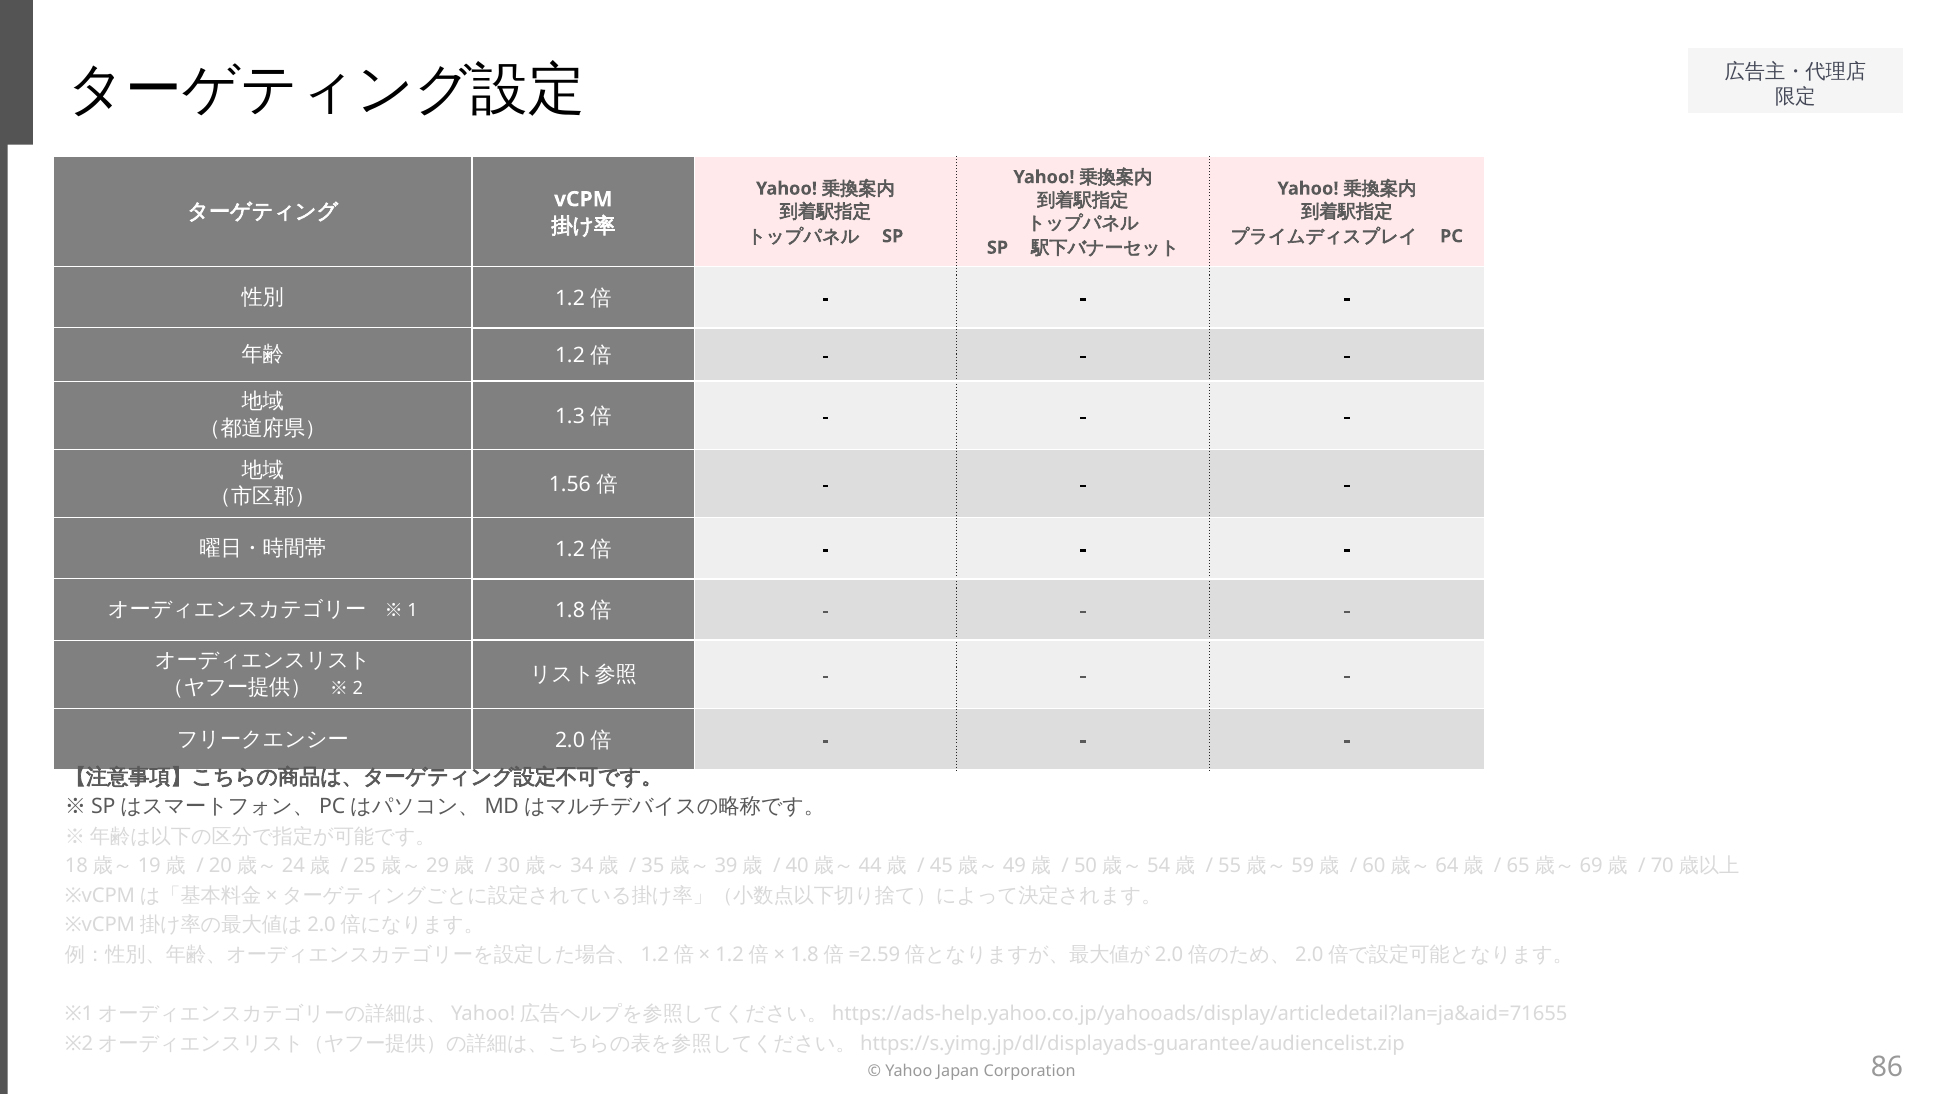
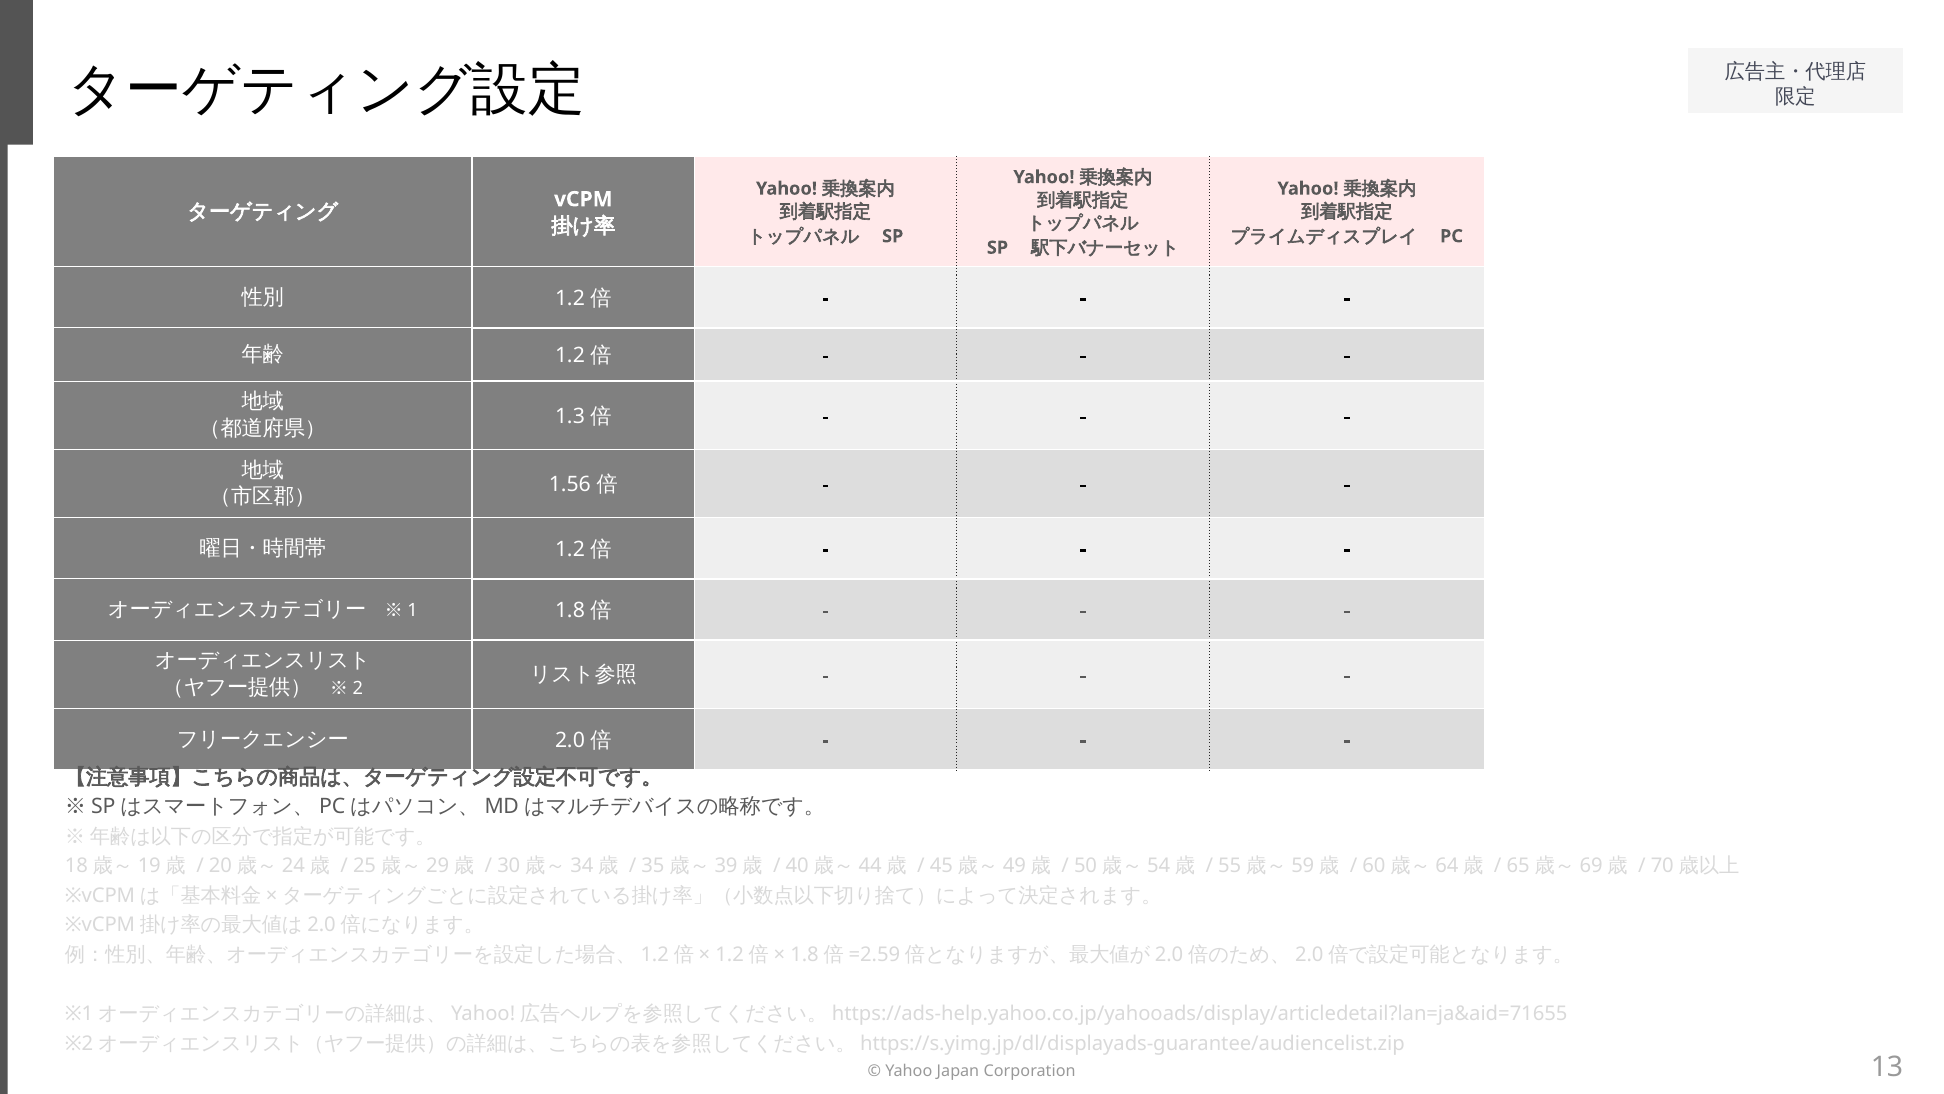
86: 86 -> 13 (1887, 1067)
